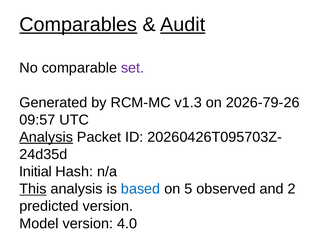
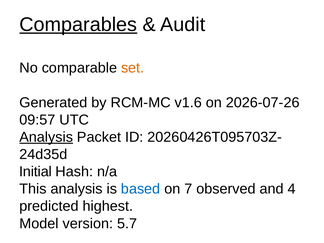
Audit underline: present -> none (183, 25)
set colour: purple -> orange (133, 68)
v1.3: v1.3 -> v1.6 (188, 103)
2026-79-26: 2026-79-26 -> 2026-07-26 (263, 103)
This underline: present -> none (33, 189)
5: 5 -> 7 (188, 189)
2: 2 -> 4 (292, 189)
predicted version: version -> highest (108, 206)
4.0: 4.0 -> 5.7 (127, 224)
